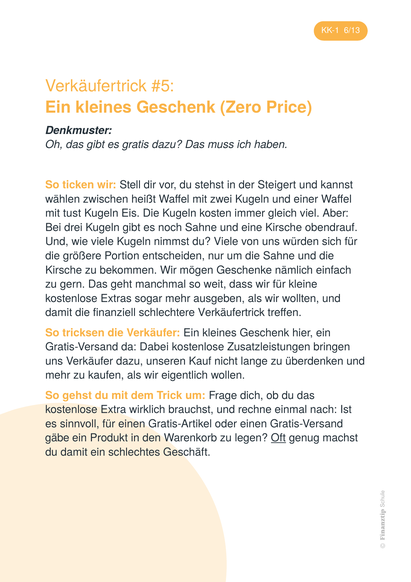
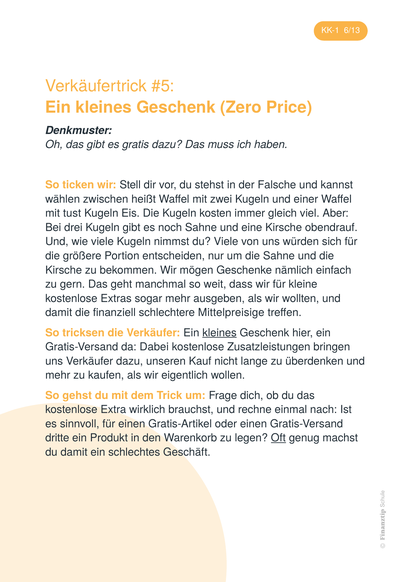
Steigert: Steigert -> Falsche (277, 185)
schlechtere Verkäufertrick: Verkäufertrick -> Mittelpreisige (231, 312)
kleines underline: none -> present (219, 332)
gäbe: gäbe -> dritte (57, 437)
